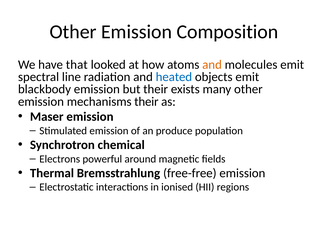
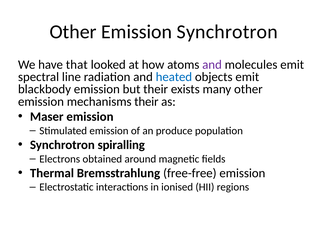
Emission Composition: Composition -> Synchrotron (227, 32)
and colour: orange -> purple (212, 65)
chemical: chemical -> spiralling (121, 145)
powerful: powerful -> obtained (102, 159)
